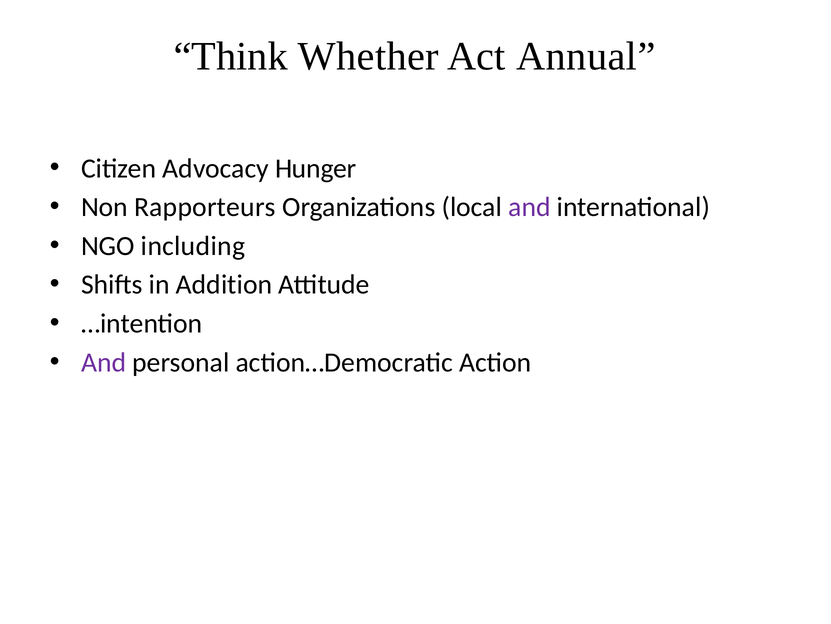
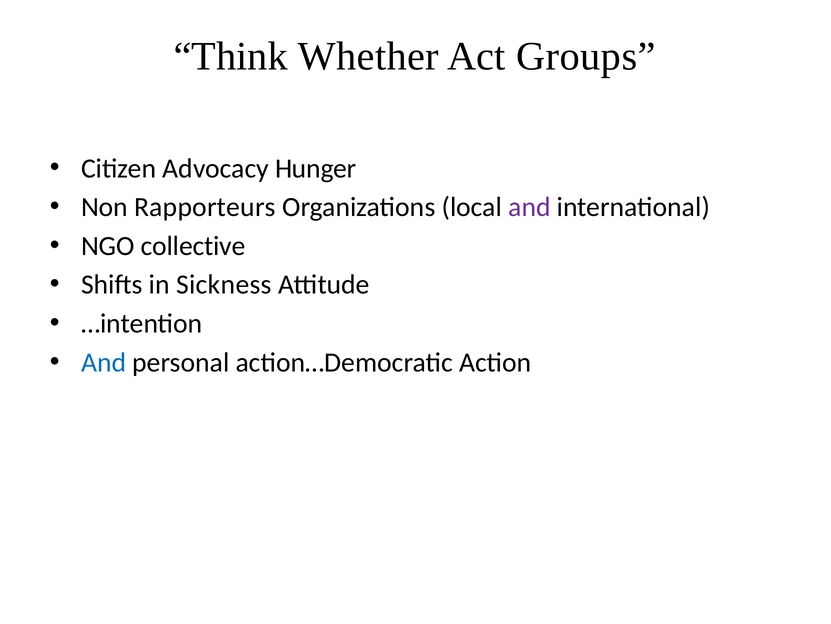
Annual: Annual -> Groups (586, 56)
including: including -> collective (193, 246)
Addition: Addition -> Sickness (224, 284)
And colour: purple -> blue (104, 362)
